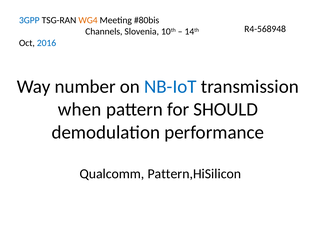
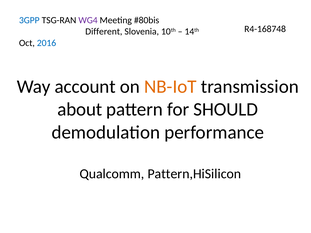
WG4 colour: orange -> purple (88, 20)
R4-568948: R4-568948 -> R4-168748 (265, 29)
Channels: Channels -> Different (104, 32)
number: number -> account (85, 87)
NB-IoT colour: blue -> orange (170, 87)
when: when -> about (80, 110)
